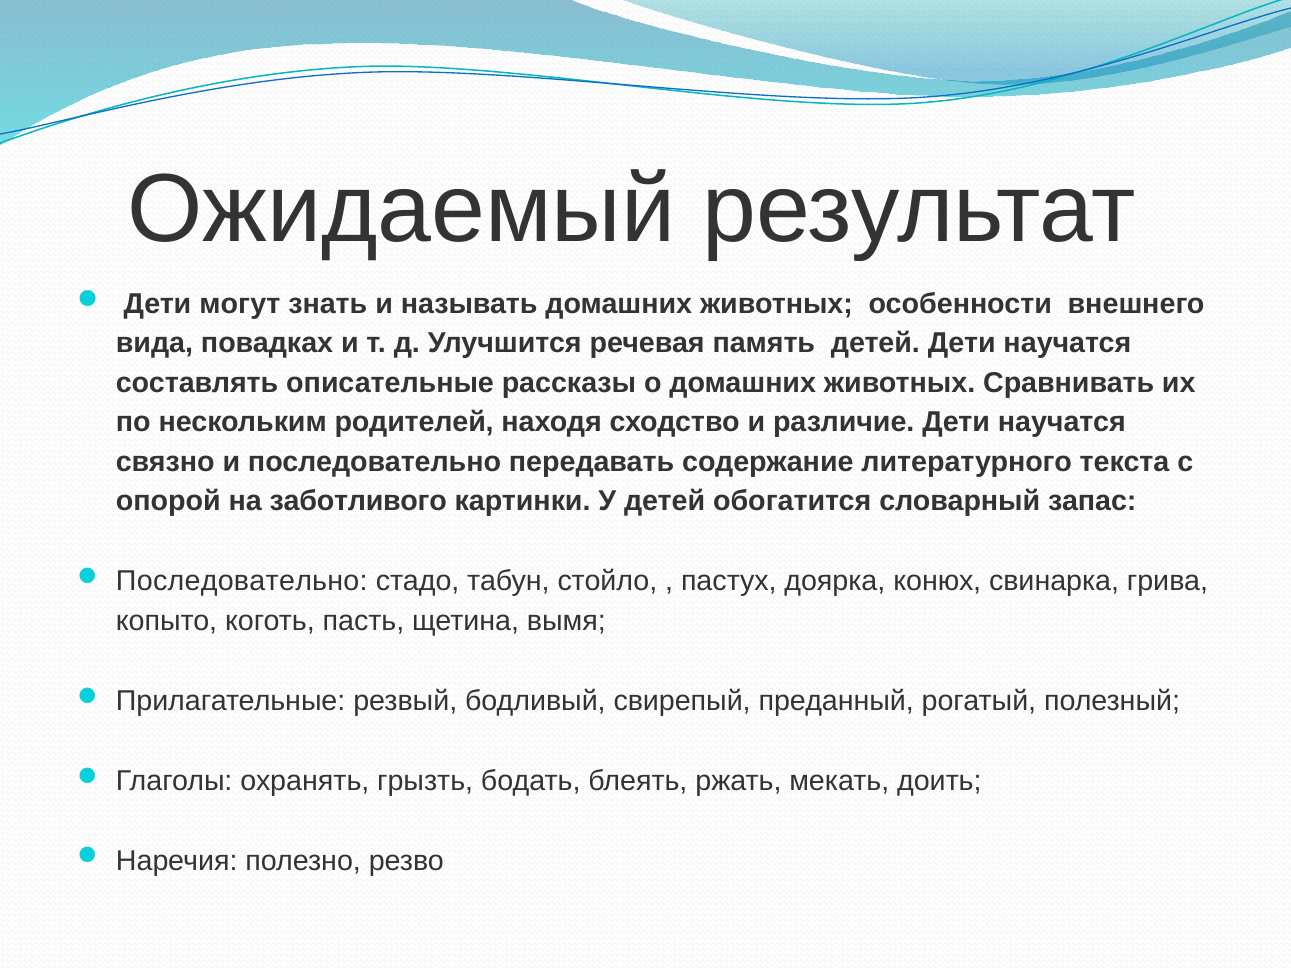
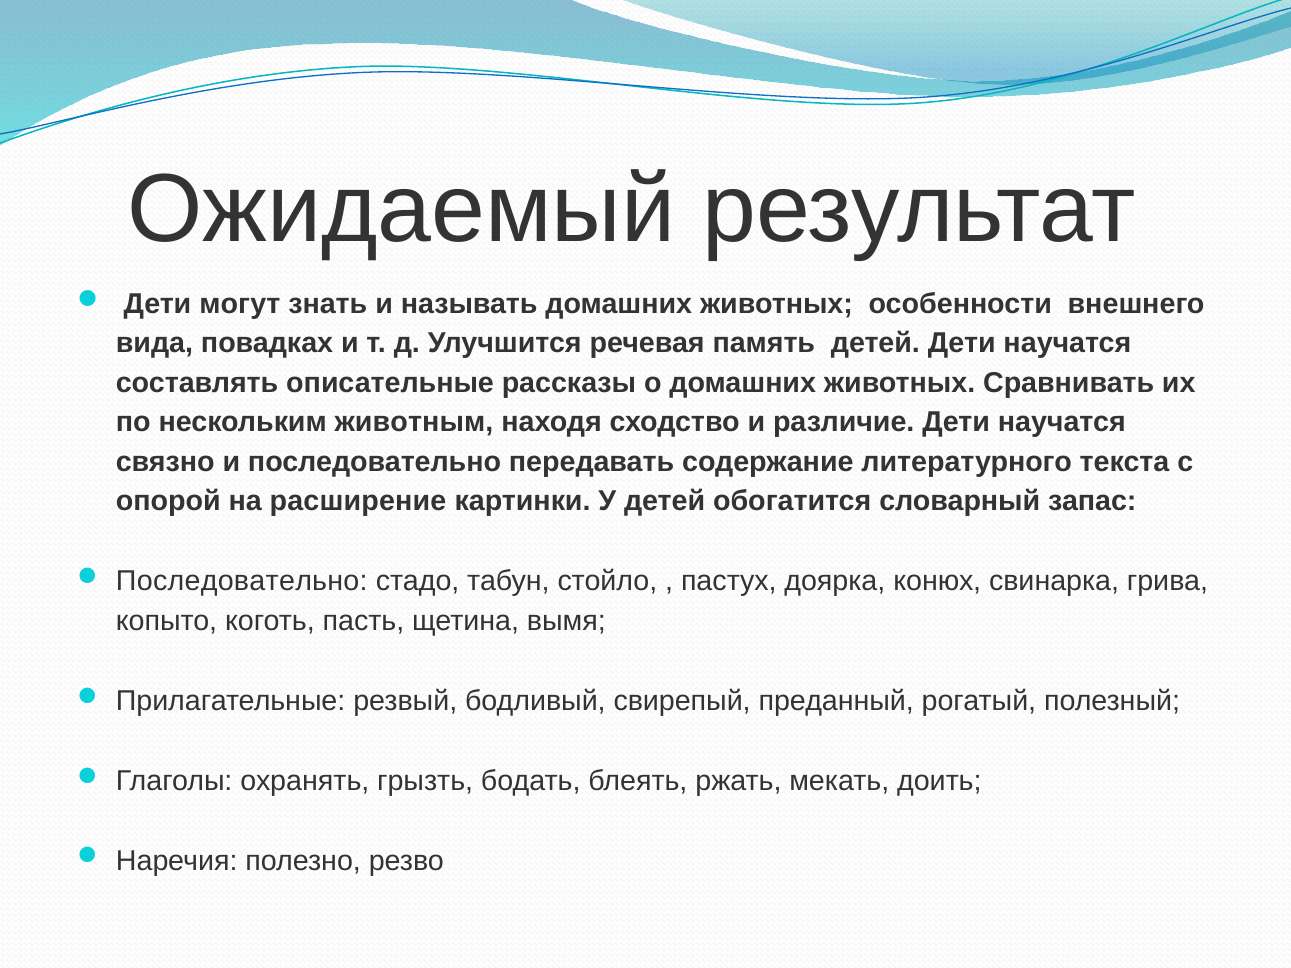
родителей: родителей -> животным (414, 423)
заботливого: заботливого -> расширение (358, 502)
